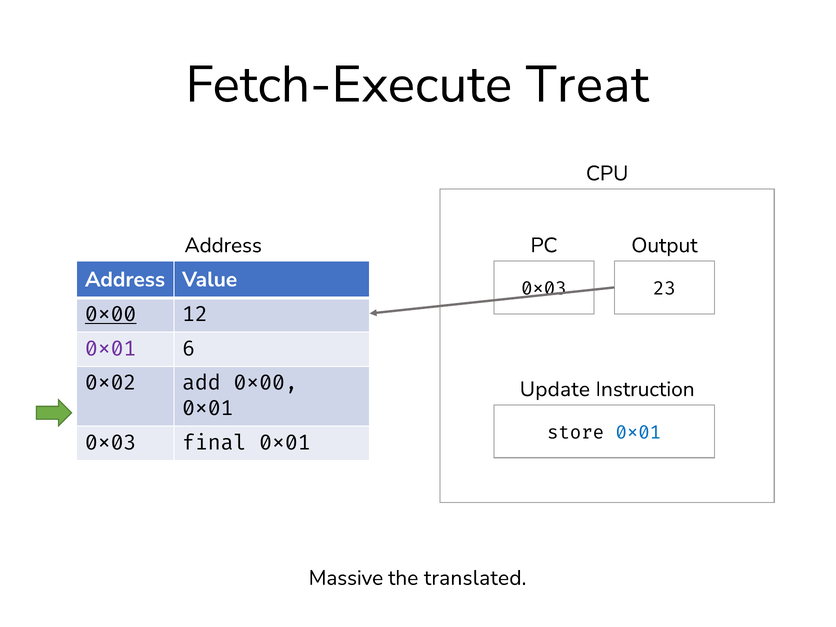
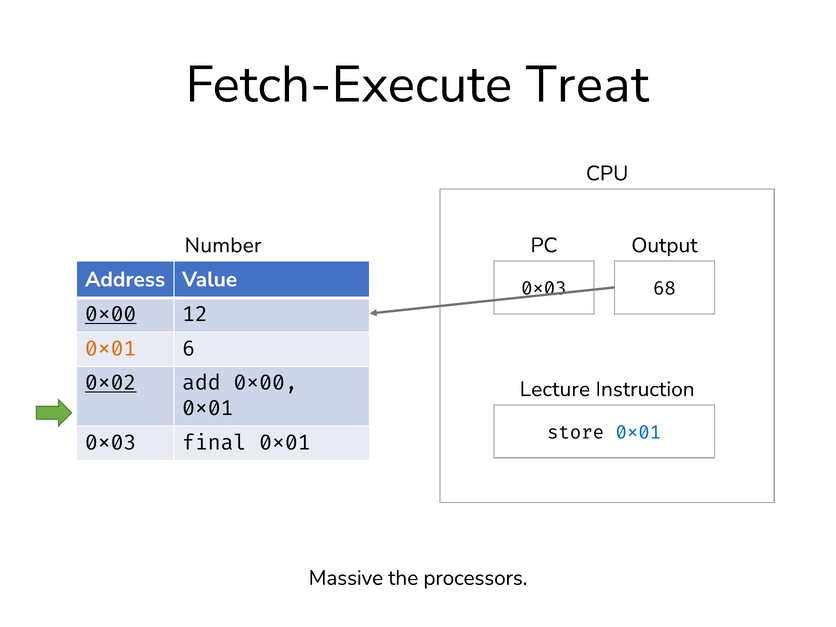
Address: Address -> Number (223, 245)
23: 23 -> 68 (664, 289)
0x01 colour: purple -> orange (111, 349)
0x02 underline: none -> present (111, 383)
Update: Update -> Lecture (555, 389)
translated: translated -> processors (475, 578)
